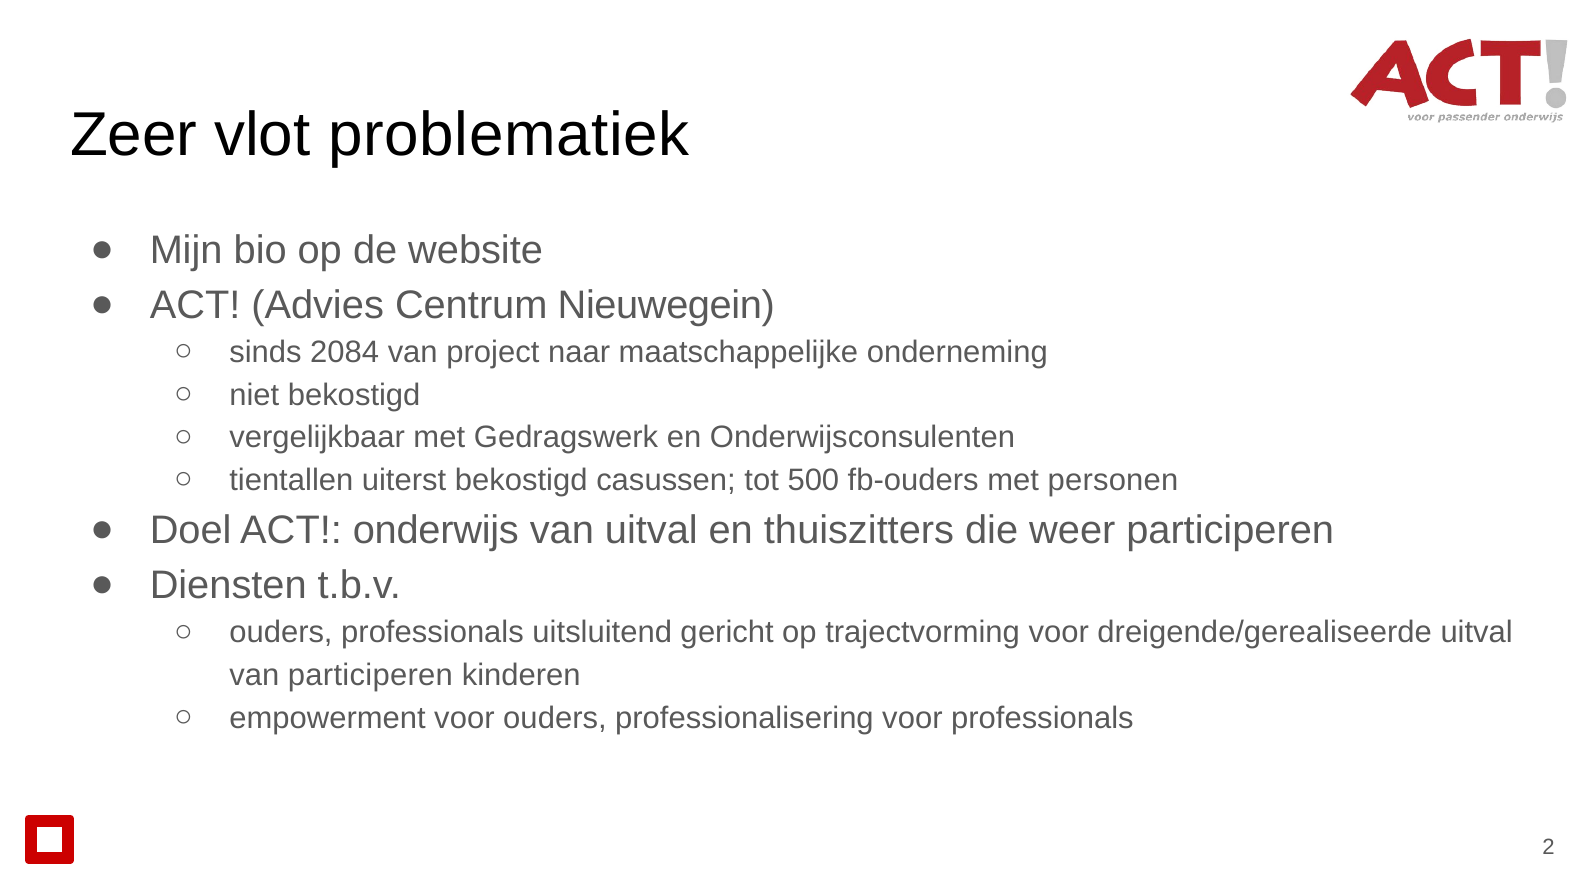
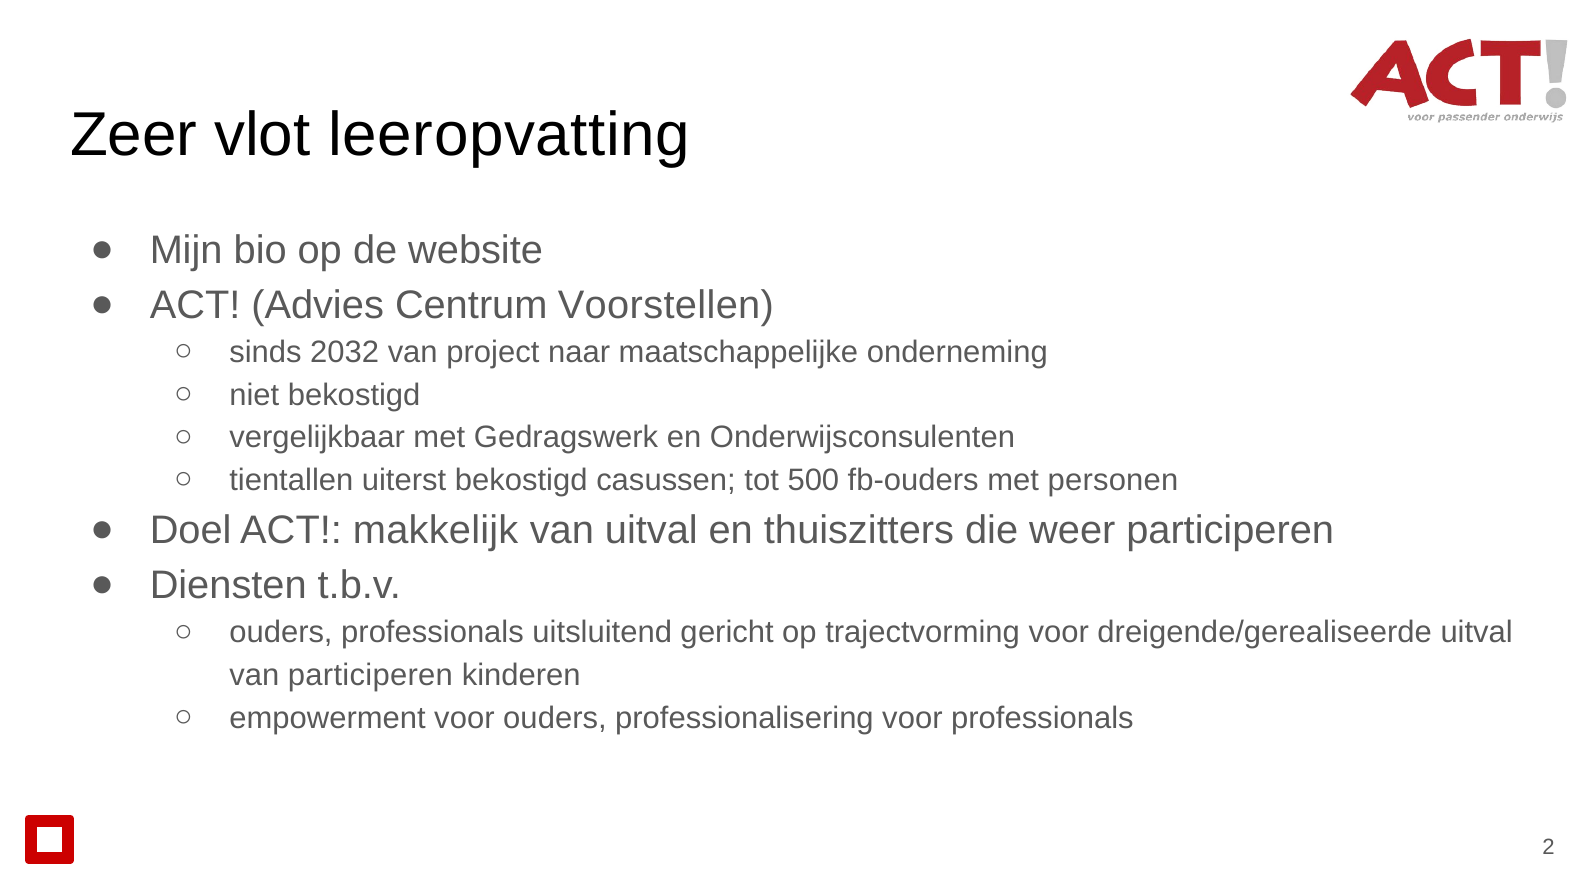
problematiek: problematiek -> leeropvatting (509, 135)
Nieuwegein: Nieuwegein -> Voorstellen (666, 305)
2084: 2084 -> 2032 (345, 353)
onderwijs: onderwijs -> makkelijk (436, 531)
